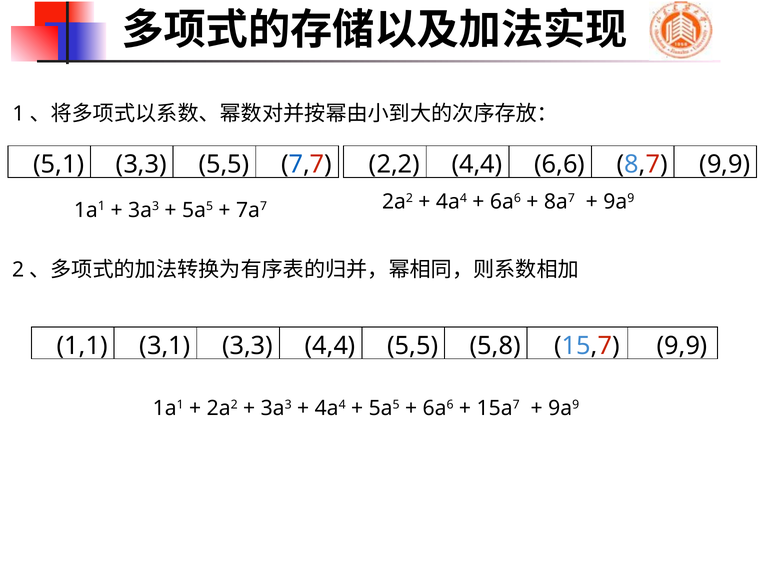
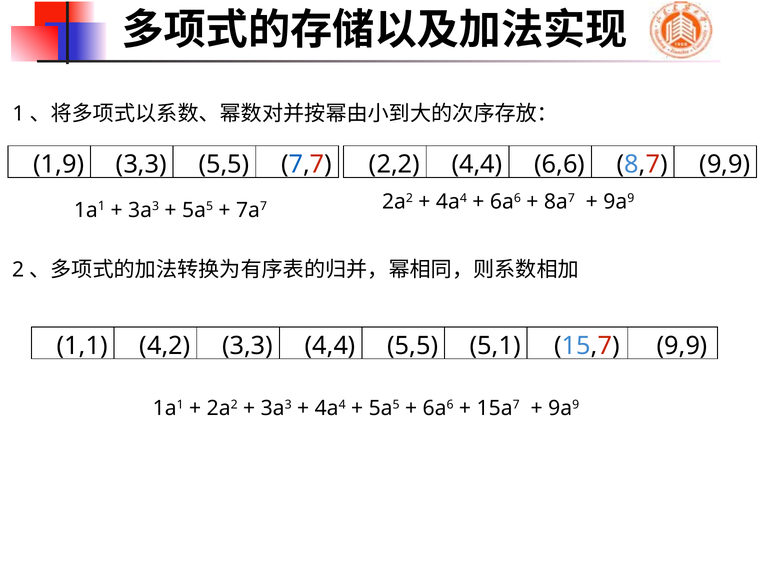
5,1: 5,1 -> 1,9 (59, 165)
3,1: 3,1 -> 4,2 (165, 346)
5,8: 5,8 -> 5,1 (495, 346)
